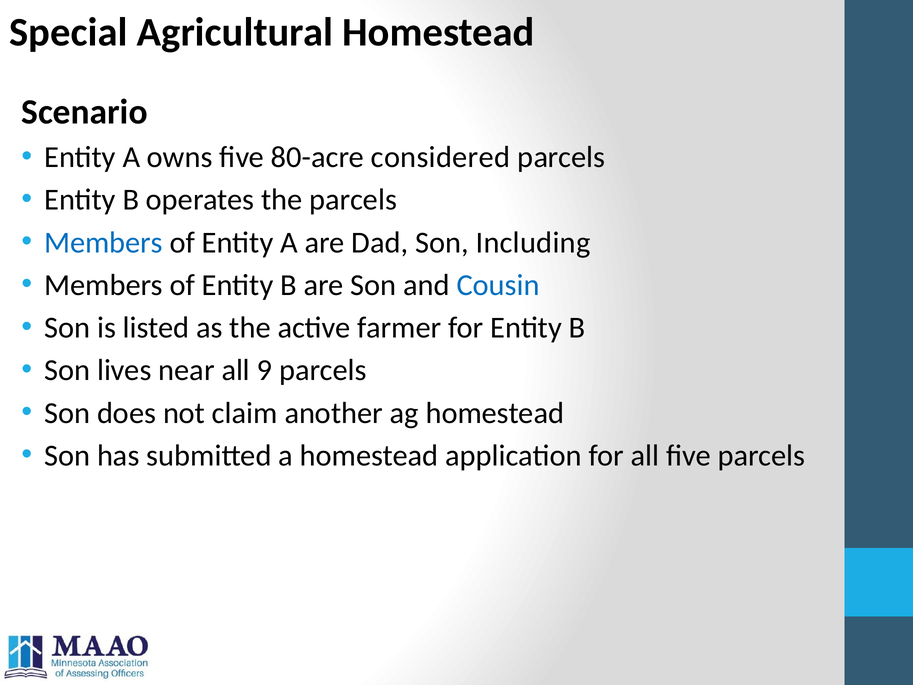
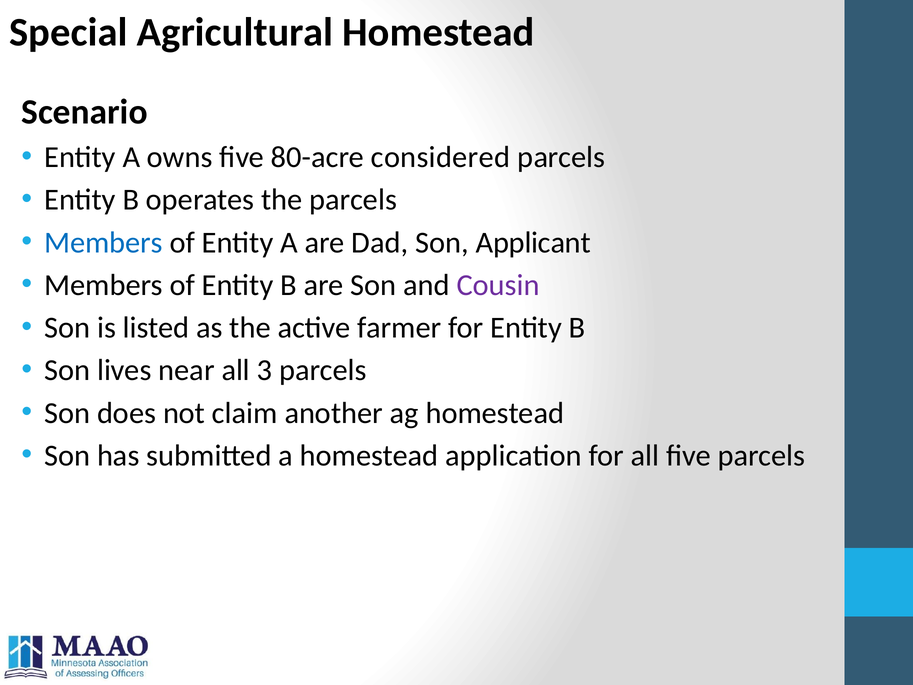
Including: Including -> Applicant (533, 242)
Cousin colour: blue -> purple (498, 285)
9: 9 -> 3 (264, 370)
